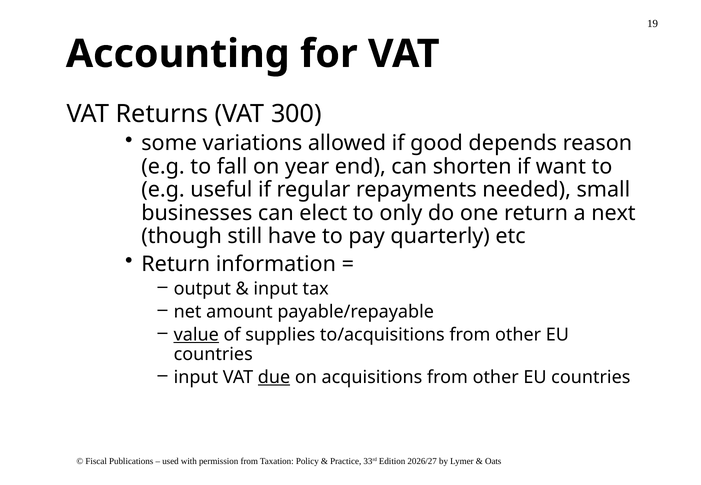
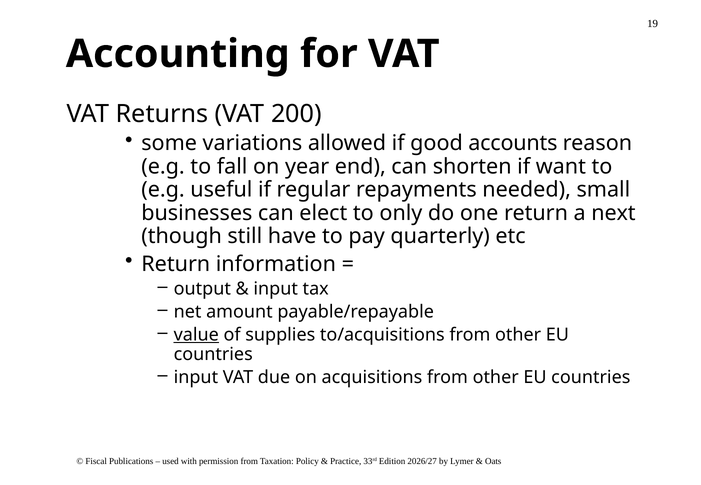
300: 300 -> 200 (296, 114)
depends: depends -> accounts (513, 143)
due underline: present -> none (274, 377)
